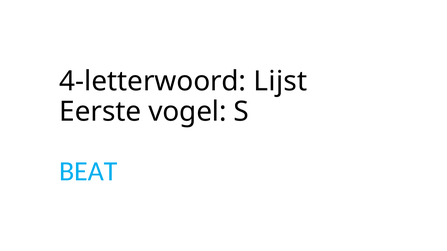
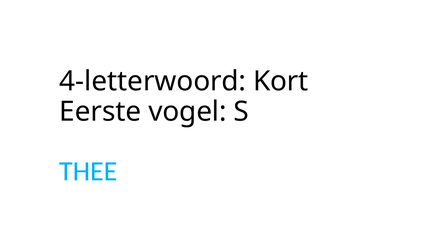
Lijst: Lijst -> Kort (281, 82)
BEAT: BEAT -> THEE (88, 172)
